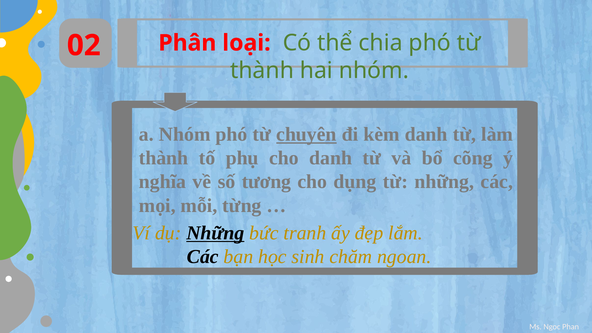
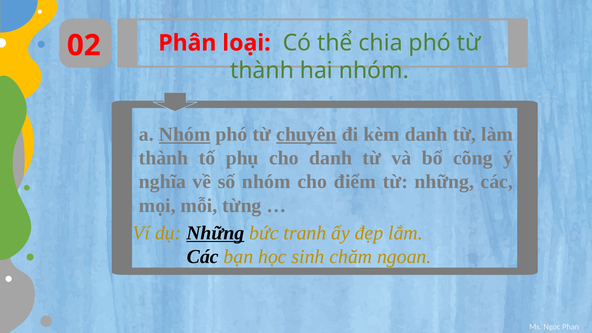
Nhóm underline: none -> present (185, 134)
số tương: tương -> nhóm (266, 182)
dụng: dụng -> điểm (355, 182)
